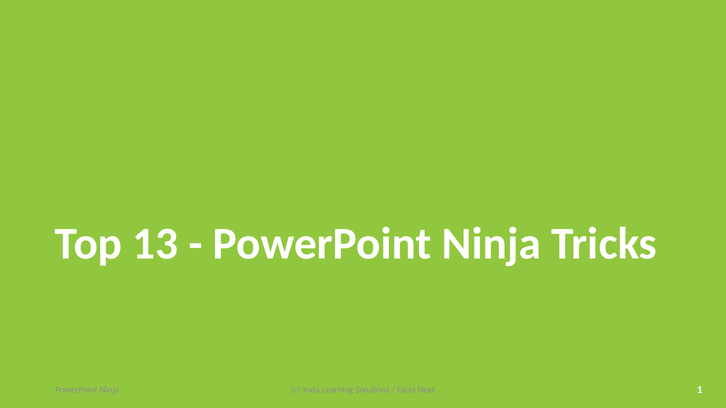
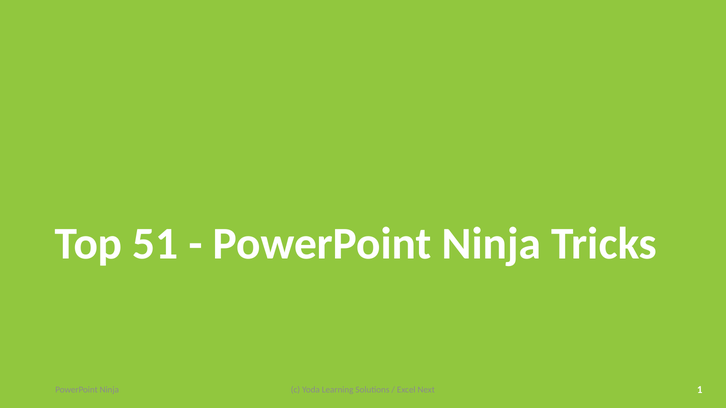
13: 13 -> 51 (155, 244)
